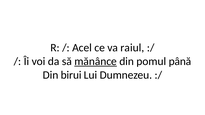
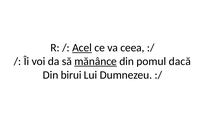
Acel underline: none -> present (82, 48)
raiul: raiul -> ceea (132, 48)
până: până -> dacă (180, 62)
